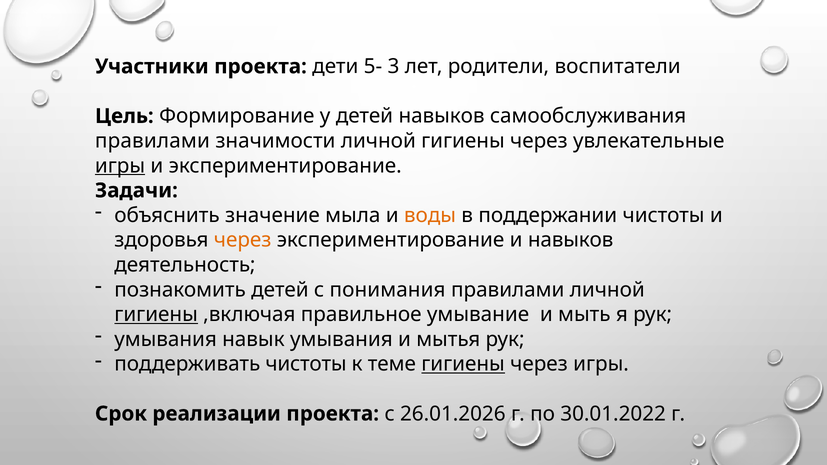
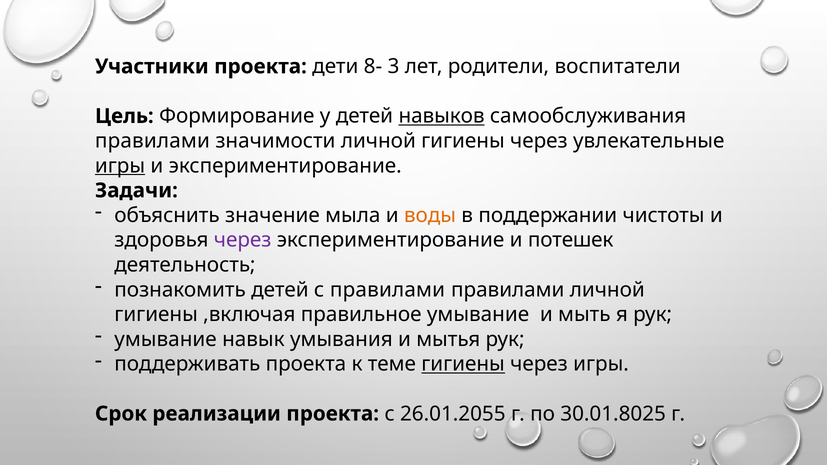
5-: 5- -> 8- (373, 67)
навыков underline: none -> present (442, 116)
через colour: orange -> purple (243, 240)
и навыков: навыков -> потешек (571, 240)
с понимания: понимания -> правилами (387, 290)
гигиены underline: present -> none (156, 315)
умывания: умывания -> умывание (166, 339)
поддерживать чистоты: чистоты -> проекта (306, 364)
26.01.2026: 26.01.2026 -> 26.01.2055 (453, 414)
30.01.2022: 30.01.2022 -> 30.01.8025 (613, 414)
